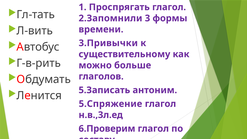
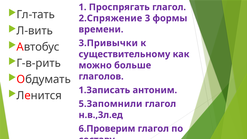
2.Запомнили: 2.Запомнили -> 2.Спряжение (110, 18)
5.Записать: 5.Записать -> 1.Записать (104, 90)
5.Спряжение: 5.Спряжение -> 5.Запомнили (110, 104)
